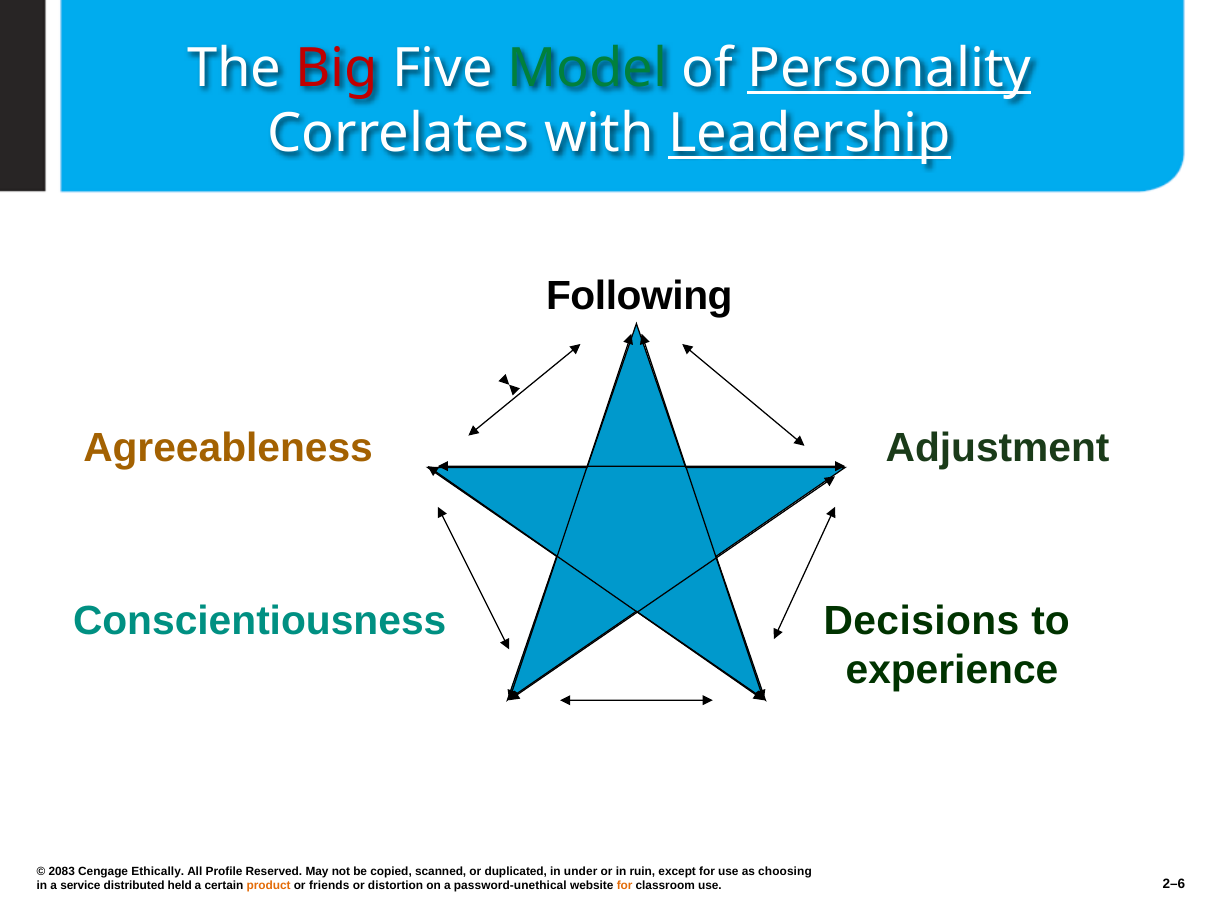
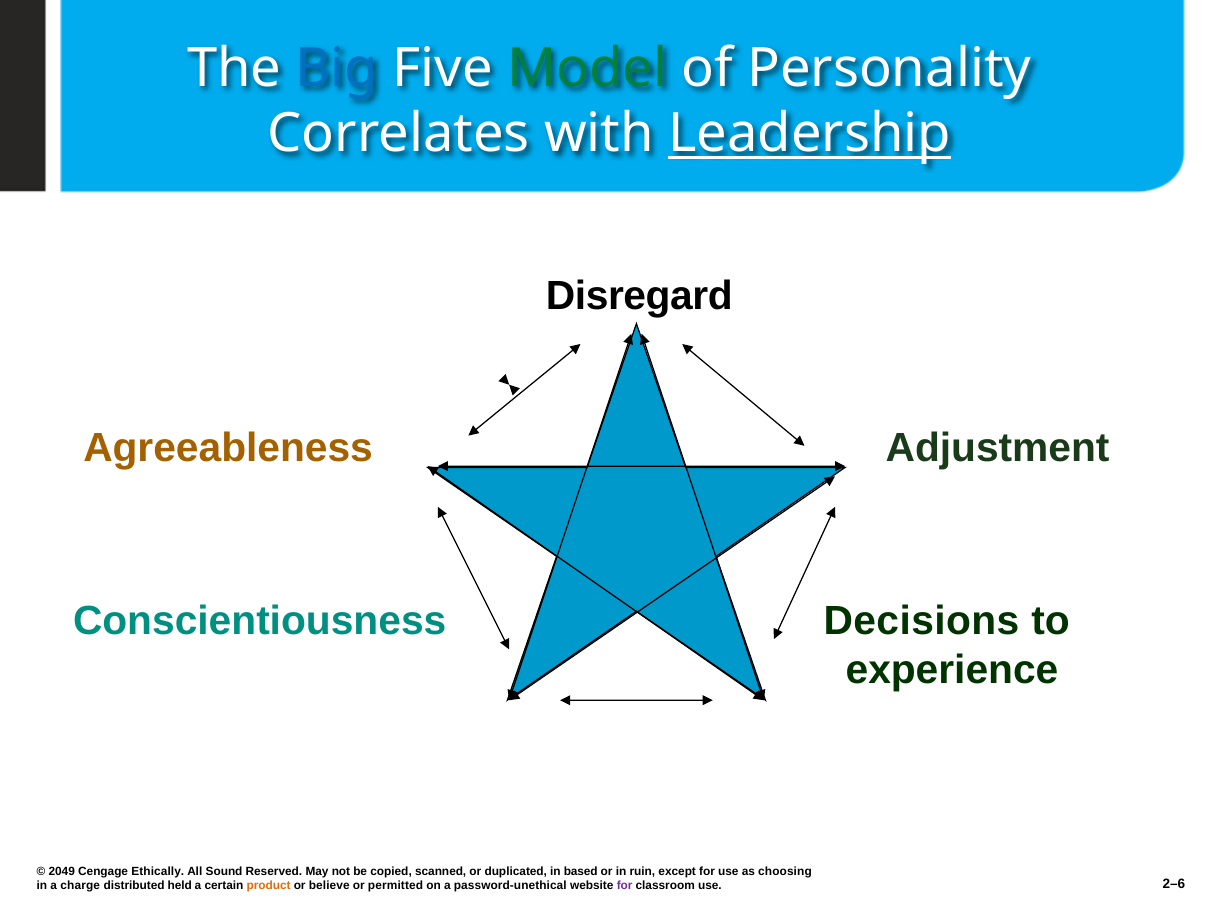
Big colour: red -> blue (337, 69)
Personality underline: present -> none (889, 69)
Following: Following -> Disregard (639, 296)
2083: 2083 -> 2049 (62, 872)
Profile: Profile -> Sound (224, 872)
under: under -> based (581, 872)
service: service -> charge (80, 886)
friends: friends -> believe (329, 886)
distortion: distortion -> permitted (396, 886)
for colour: orange -> purple (625, 886)
